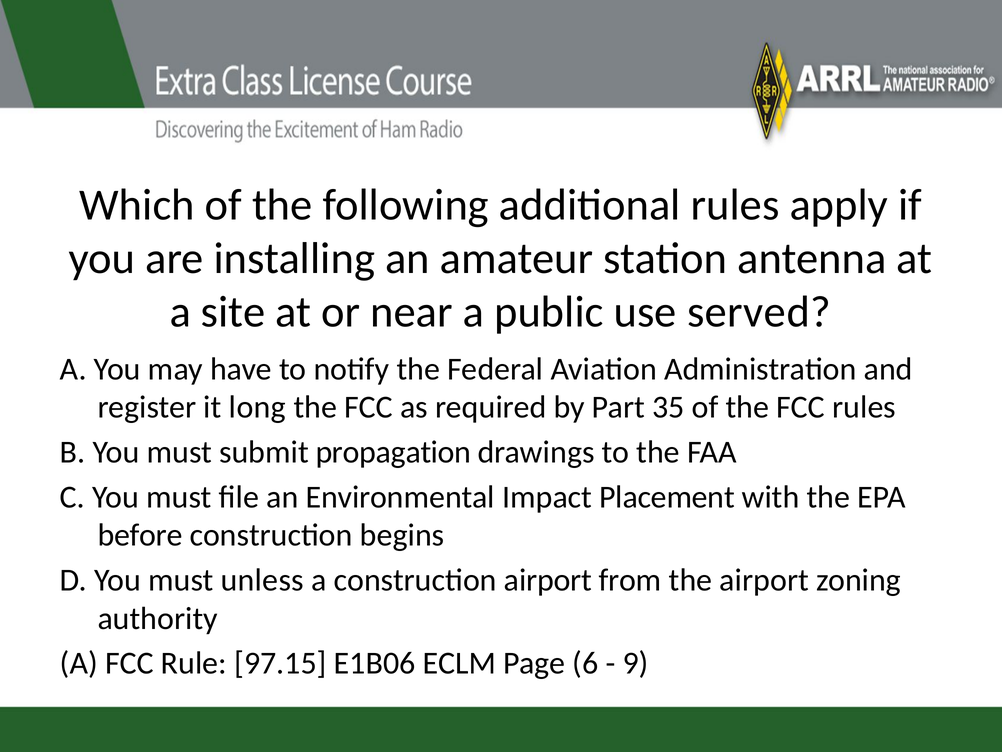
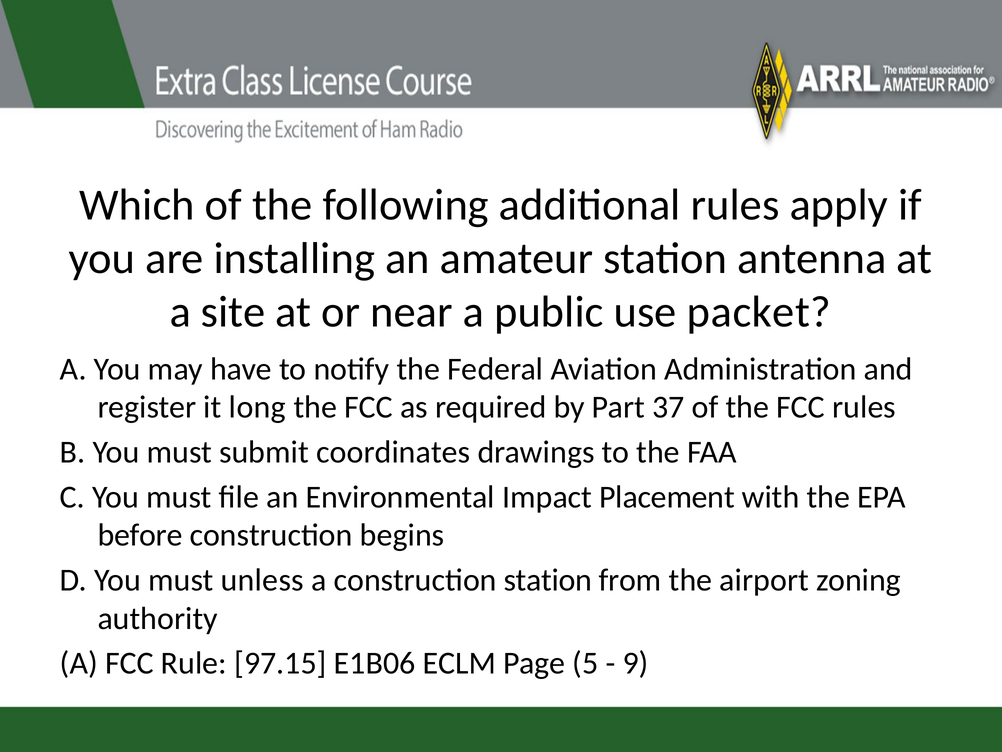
served: served -> packet (759, 312)
35: 35 -> 37 (668, 407)
propagation: propagation -> coordinates (393, 452)
construction airport: airport -> station (548, 580)
6: 6 -> 5 (585, 663)
